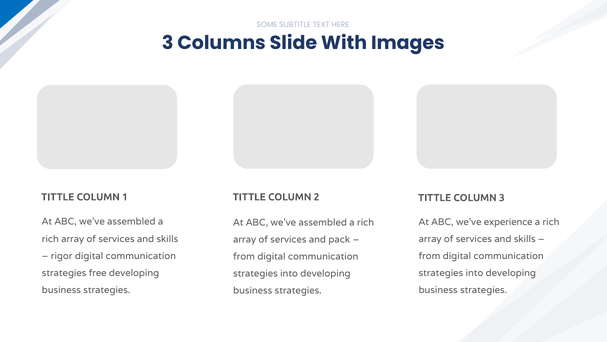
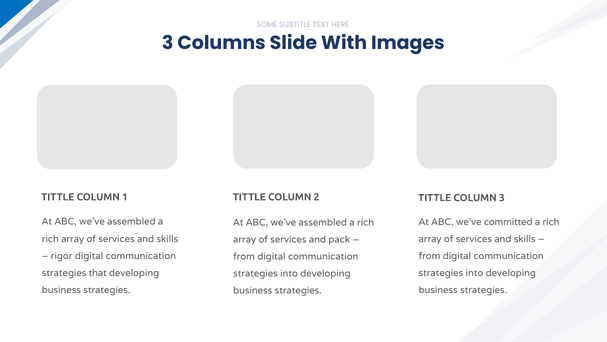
experience: experience -> committed (508, 222)
free: free -> that (98, 273)
